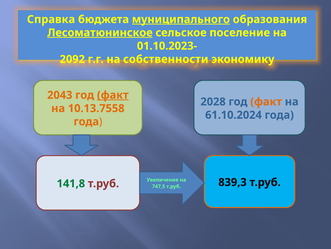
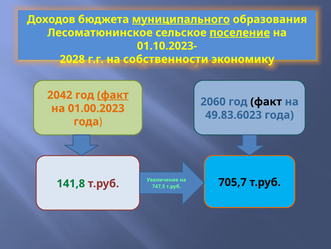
Справка: Справка -> Доходов (51, 19)
Лесоматюнинское underline: present -> none (100, 33)
поселение underline: none -> present (240, 33)
2092: 2092 -> 2028 (72, 59)
2043: 2043 -> 2042 (60, 95)
2028: 2028 -> 2060 (213, 101)
факт colour: orange -> black (266, 101)
10.13.7558: 10.13.7558 -> 01.00.2023 (96, 108)
61.10.2024: 61.10.2024 -> 49.83.6023 (233, 115)
839,3: 839,3 -> 705,7 (232, 182)
